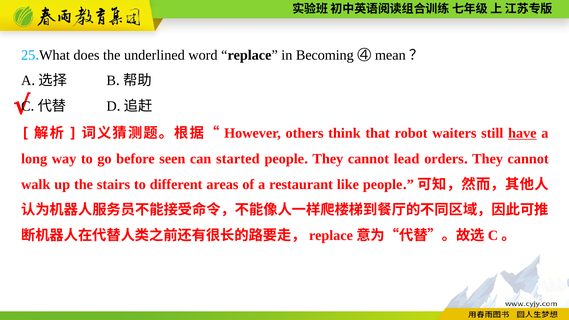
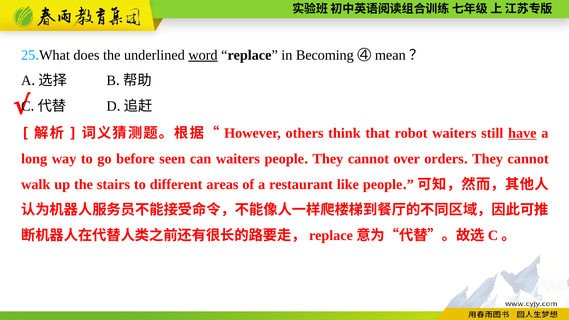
word underline: none -> present (203, 55)
can started: started -> waiters (238, 159)
lead: lead -> over (407, 159)
